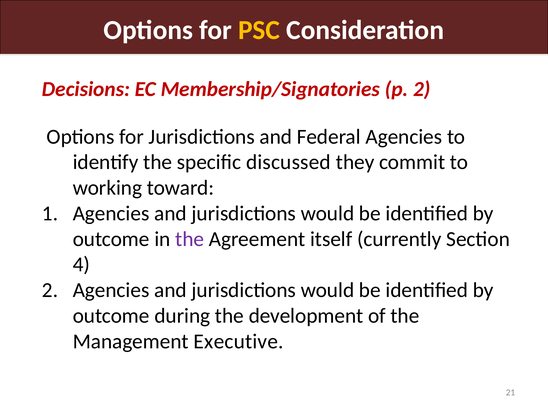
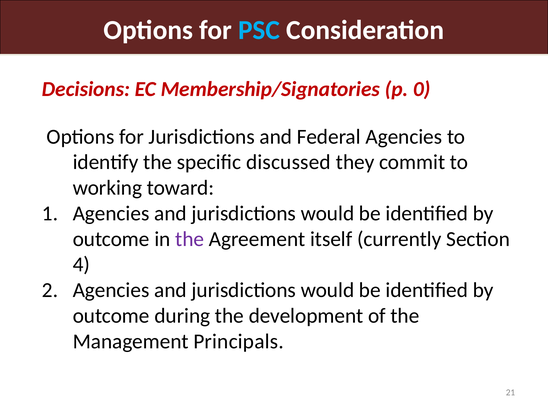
PSC colour: yellow -> light blue (259, 30)
p 2: 2 -> 0 (422, 89)
Executive: Executive -> Principals (239, 341)
